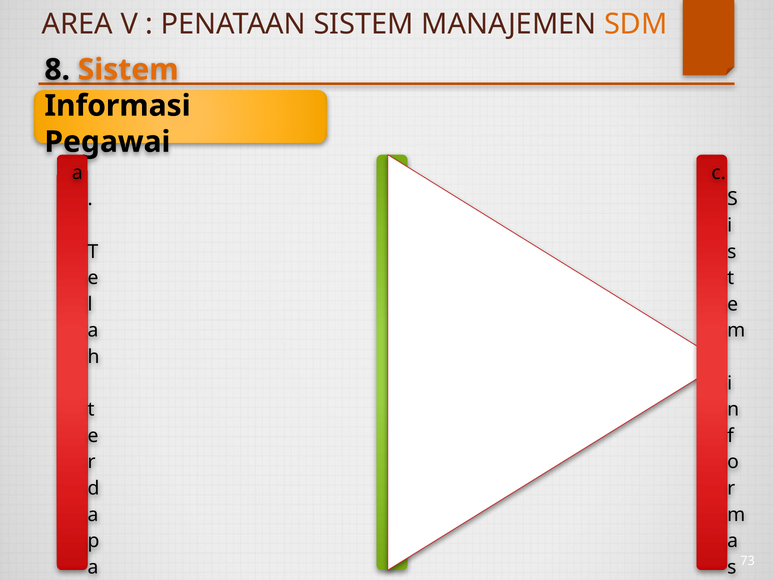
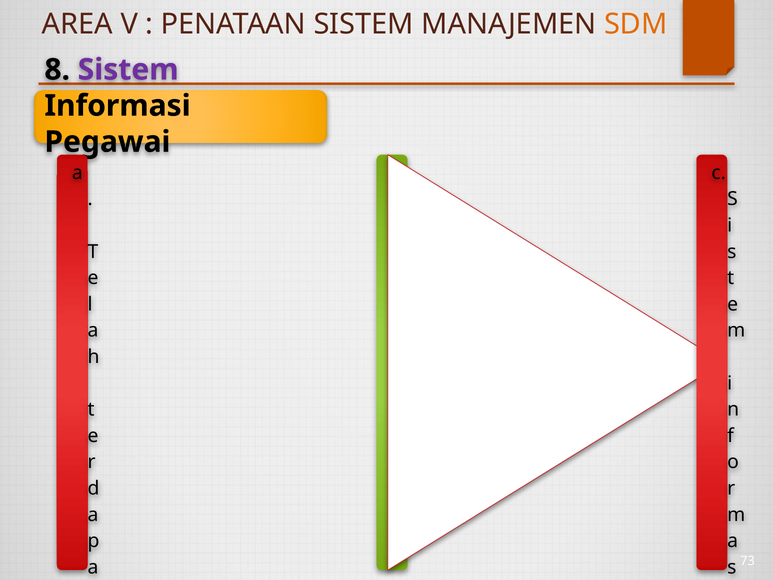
Sistem colour: orange -> purple (128, 70)
